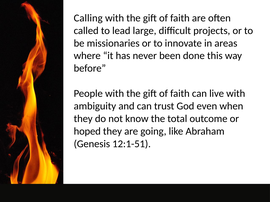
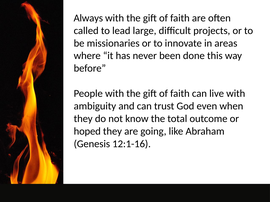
Calling: Calling -> Always (88, 18)
12:1-51: 12:1-51 -> 12:1-16 (132, 144)
